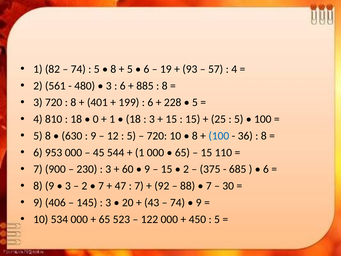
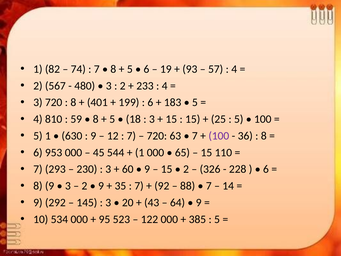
5: 5 -> 7 (97, 69)
561: 561 -> 567 (55, 86)
6: 6 -> 2 (123, 86)
885: 885 -> 233 (145, 86)
8: 8 -> 4 (165, 86)
228: 228 -> 183 (173, 102)
18: 18 -> 59 (76, 119)
0: 0 -> 8 (96, 119)
1: 1 -> 5 (112, 119)
5 8: 8 -> 1 (48, 136)
5: 5 -> 7 (131, 136)
720 10: 10 -> 63 (175, 136)
8: 8 -> 7 (195, 136)
100 colour: blue -> purple (219, 136)
900: 900 -> 293 (55, 169)
375: 375 -> 326 (210, 169)
685: 685 -> 228 (238, 169)
7: 7 -> 9 (101, 186)
47: 47 -> 35 (120, 186)
30: 30 -> 14 (228, 186)
406: 406 -> 292 (55, 202)
74: 74 -> 64 (178, 202)
65: 65 -> 95 (104, 219)
450: 450 -> 385 (197, 219)
